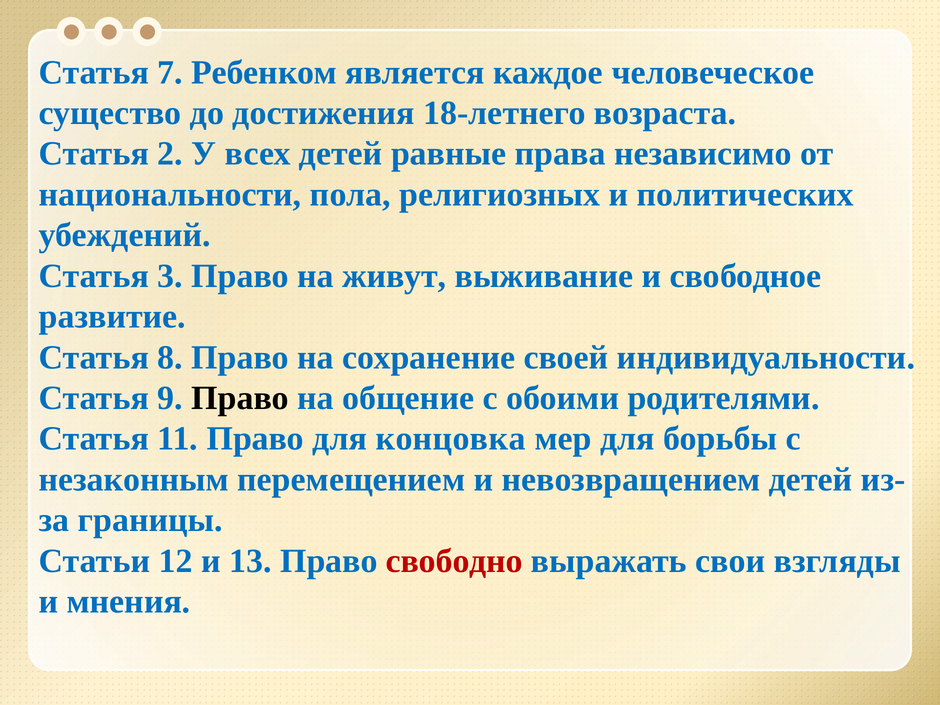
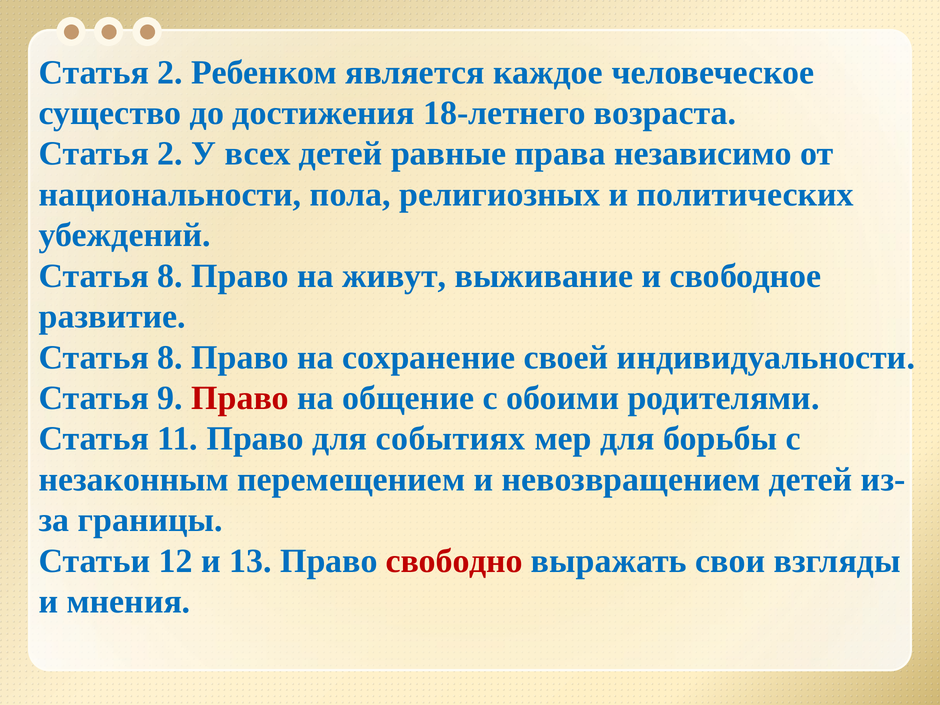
7: 7 -> 2 (170, 72)
3: 3 -> 8 (170, 276)
Право colour: black -> red (240, 398)
концовка: концовка -> событиях (451, 439)
